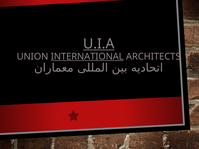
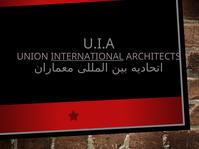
U.I.A underline: present -> none (99, 44)
